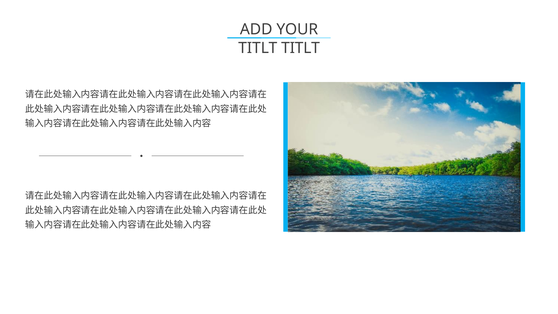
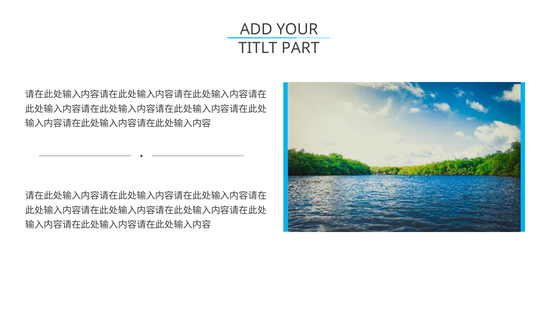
TITLT TITLT: TITLT -> PART (300, 48)
